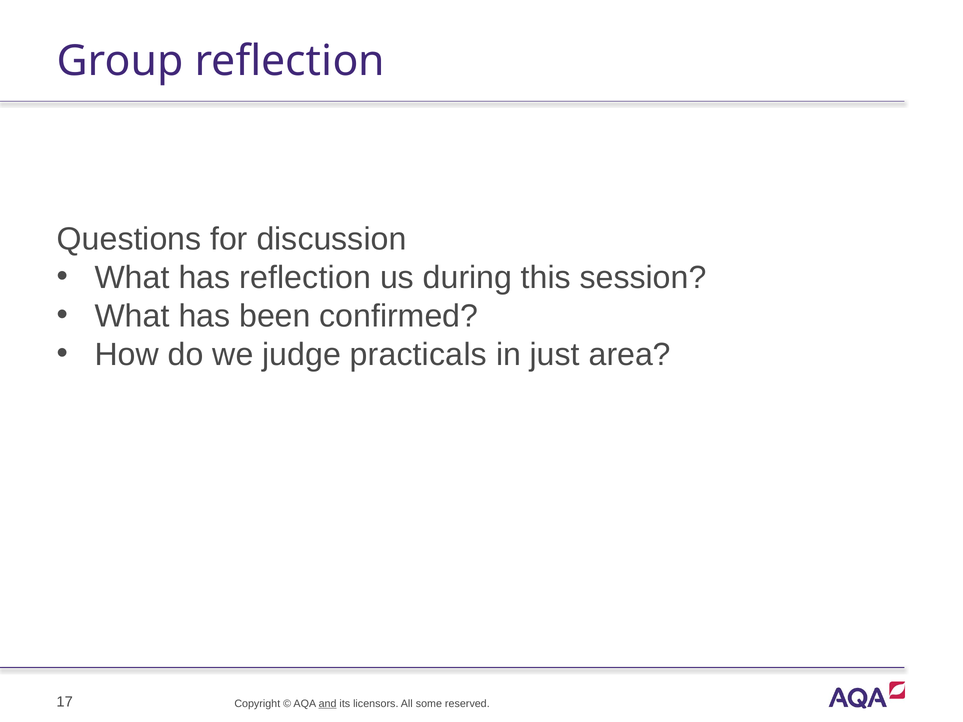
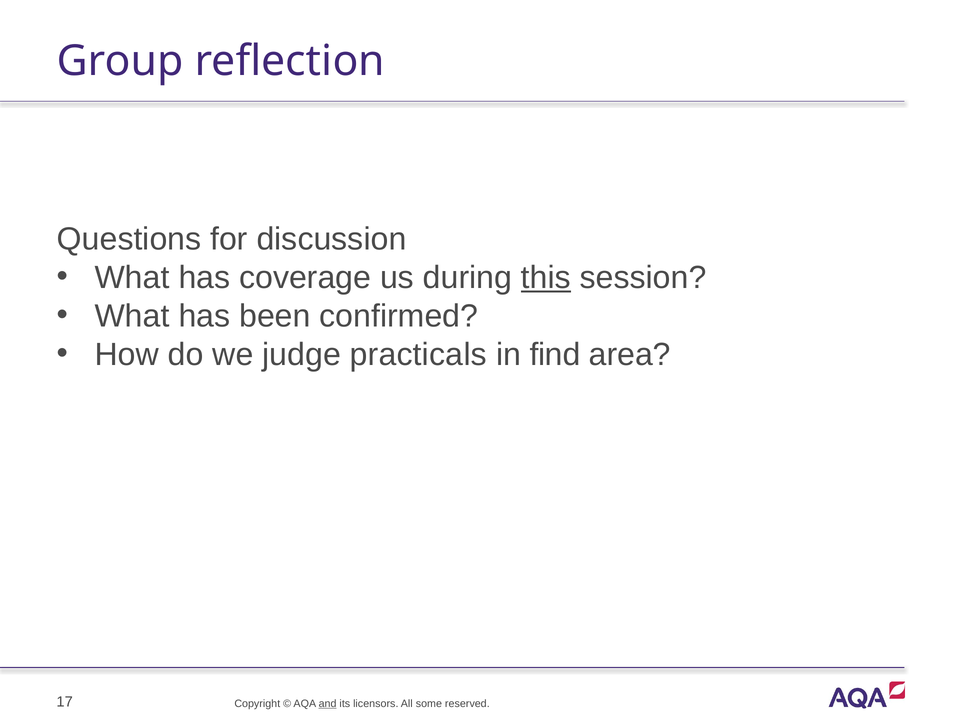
has reflection: reflection -> coverage (305, 278)
this underline: none -> present (546, 278)
just: just -> find (555, 355)
